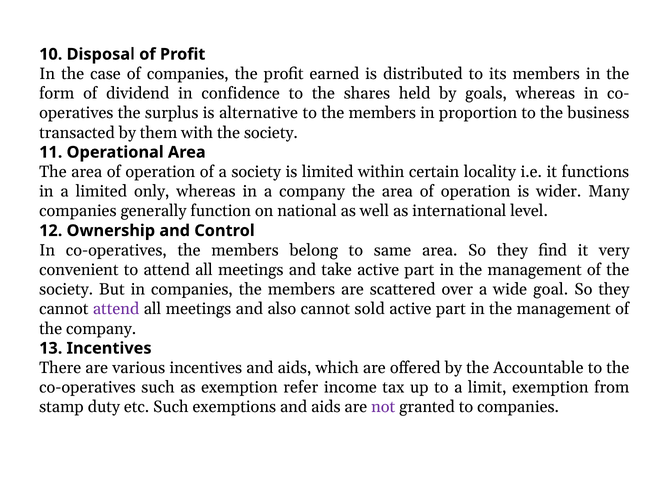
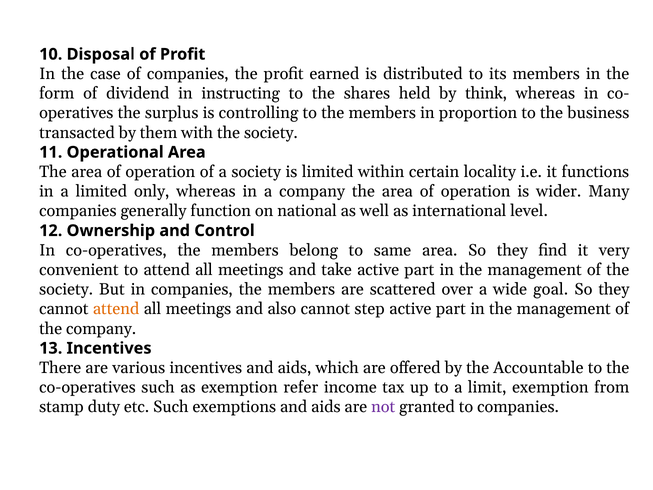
confidence: confidence -> instructing (241, 93)
goals: goals -> think (486, 93)
alternative: alternative -> controlling (259, 113)
attend colour: purple -> orange (116, 309)
sold: sold -> step (370, 309)
